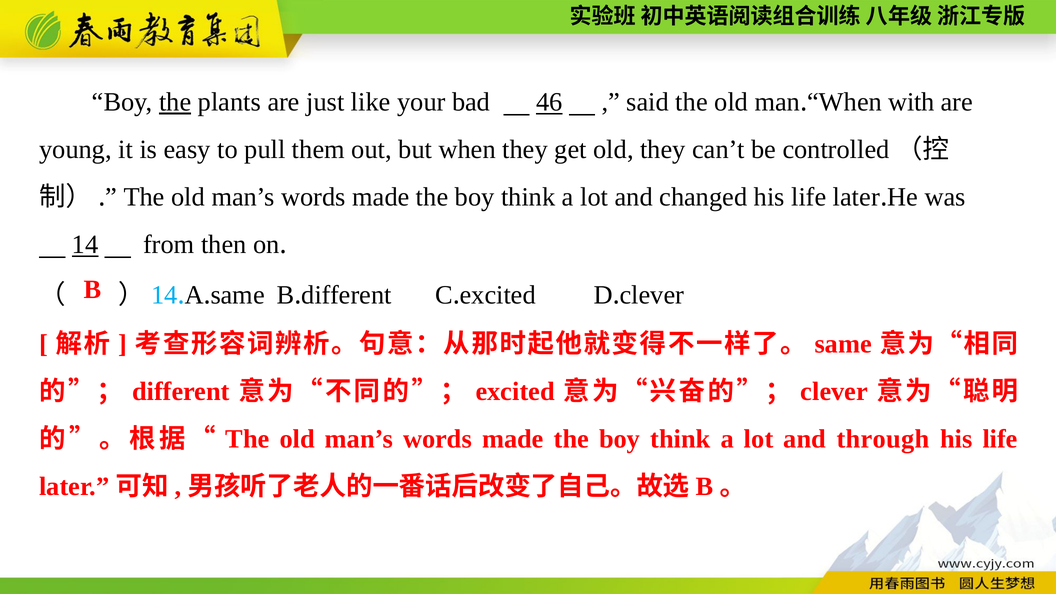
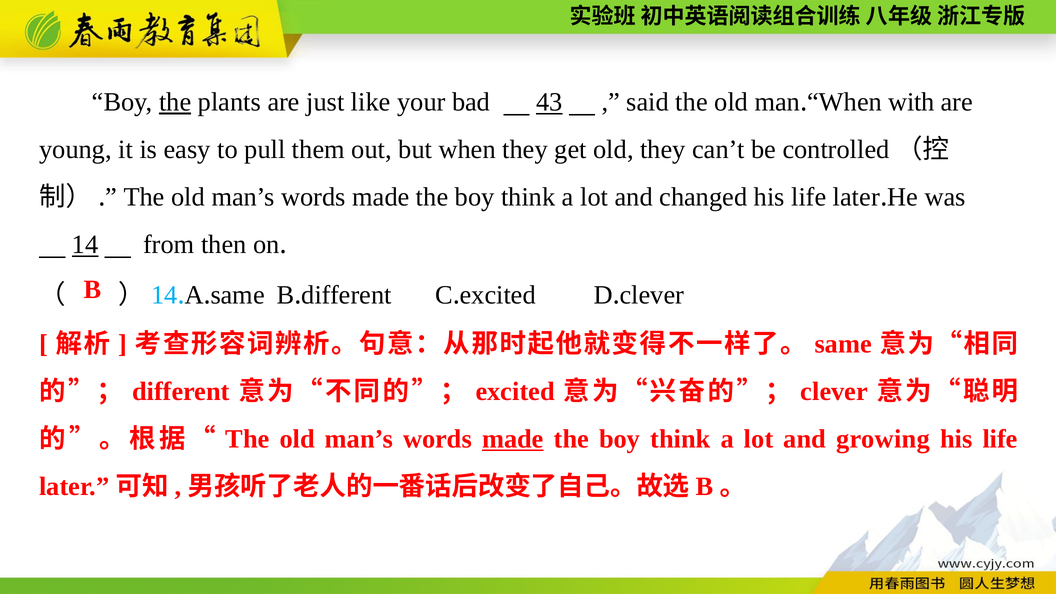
46: 46 -> 43 (549, 102)
made underline: none -> present (513, 439)
through: through -> growing (883, 439)
